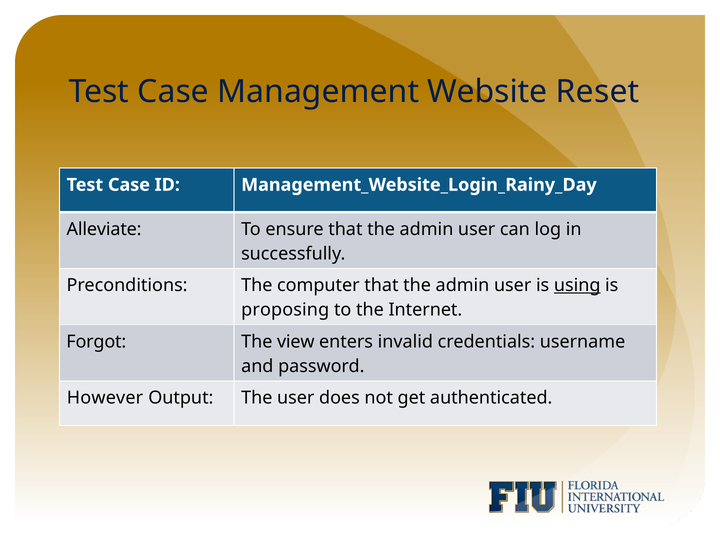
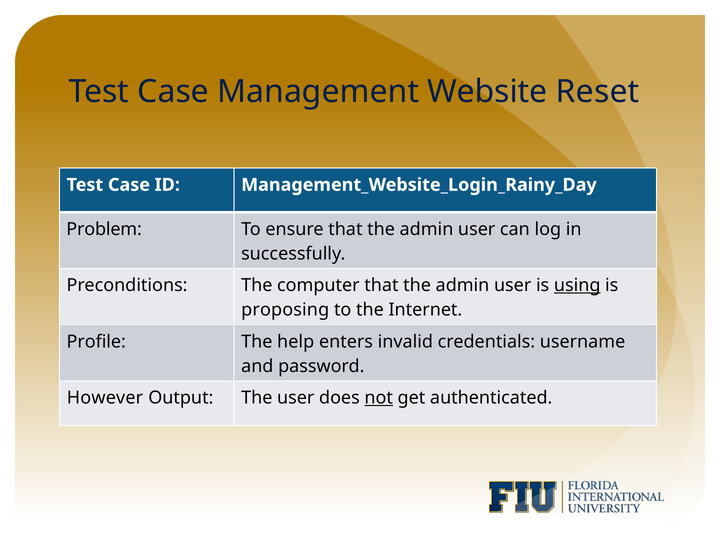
Alleviate: Alleviate -> Problem (104, 229)
Forgot: Forgot -> Profile (96, 342)
view: view -> help (296, 342)
not underline: none -> present (379, 398)
